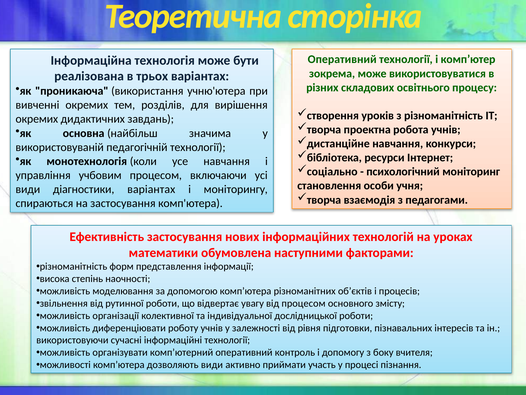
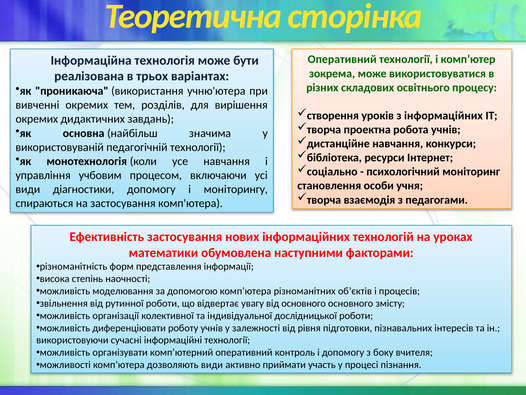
з різноманітність: різноманітність -> інформаційних (443, 115)
діагностики варіантах: варіантах -> допомогу (151, 189)
від процесом: процесом -> основного (304, 303)
